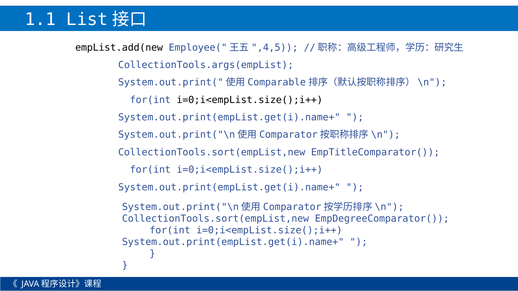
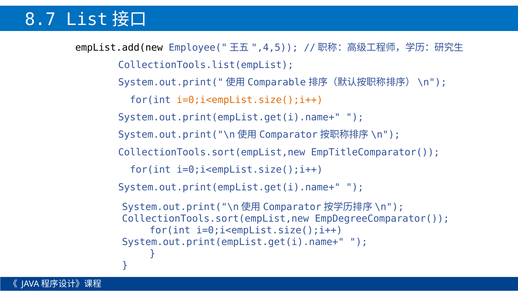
1.1: 1.1 -> 8.7 (40, 20)
CollectionTools.args(empList: CollectionTools.args(empList -> CollectionTools.list(empList (206, 65)
i=0;i<empList.size();i++ colour: black -> orange (250, 100)
